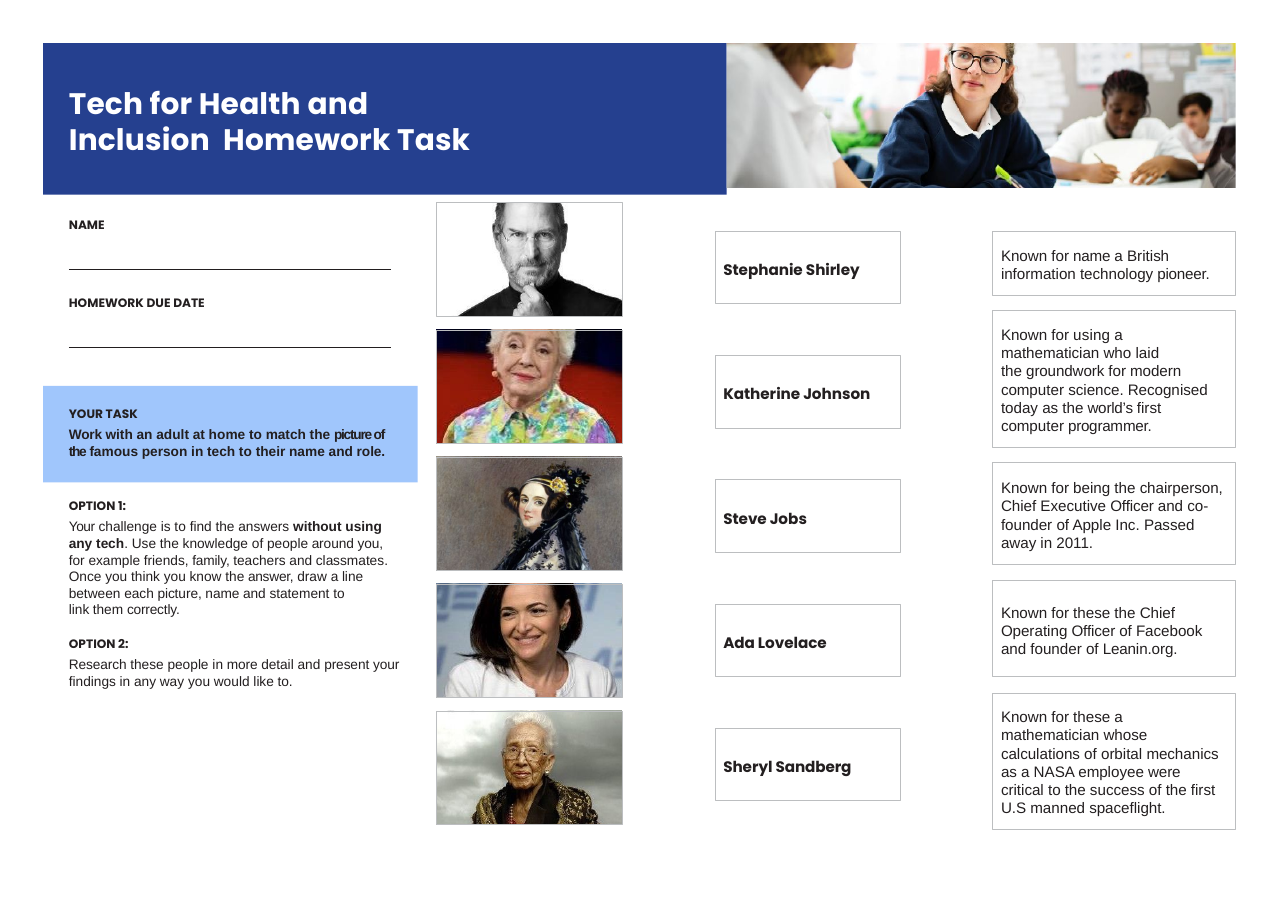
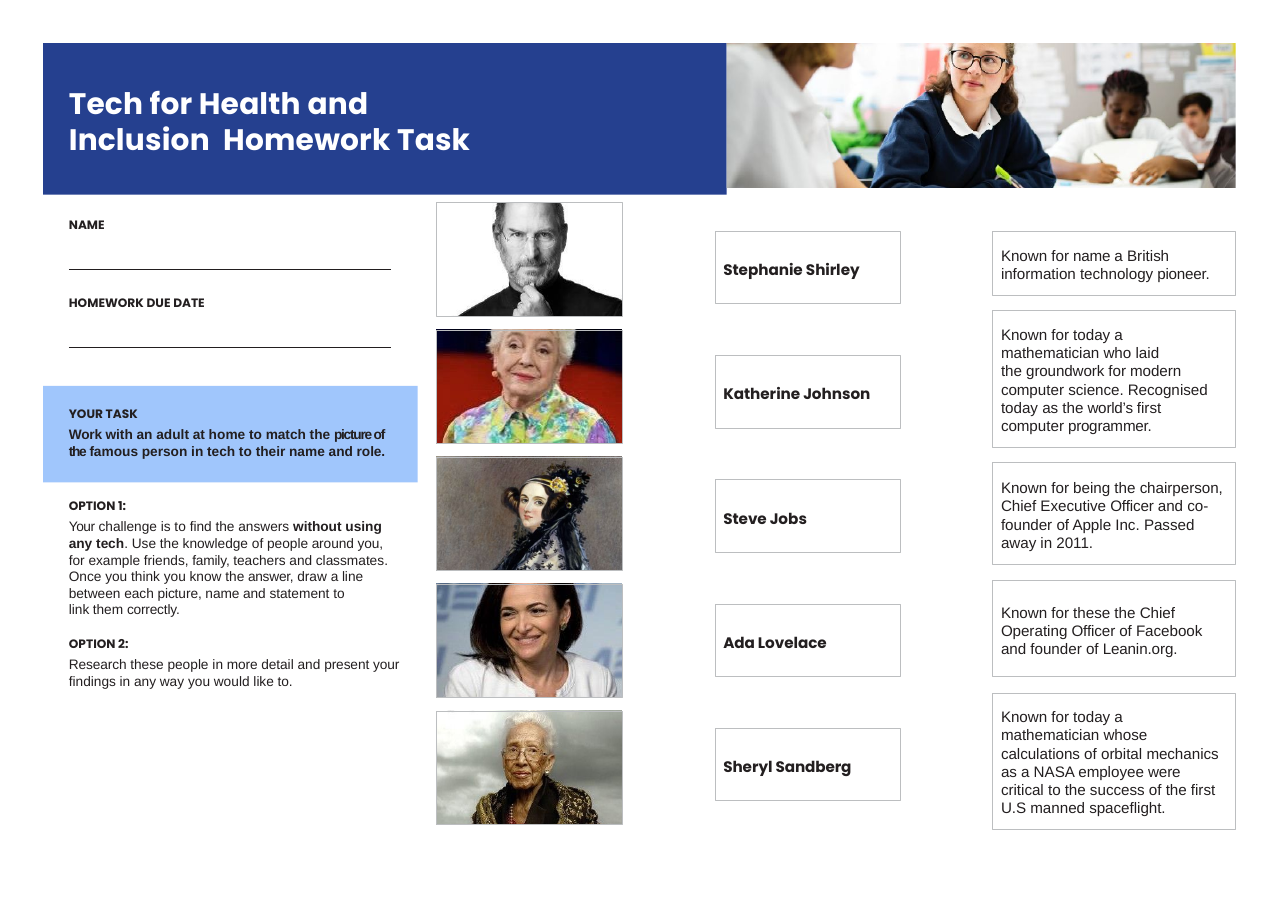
using: using -> today (1092, 335)
these: these -> today (1092, 717)
